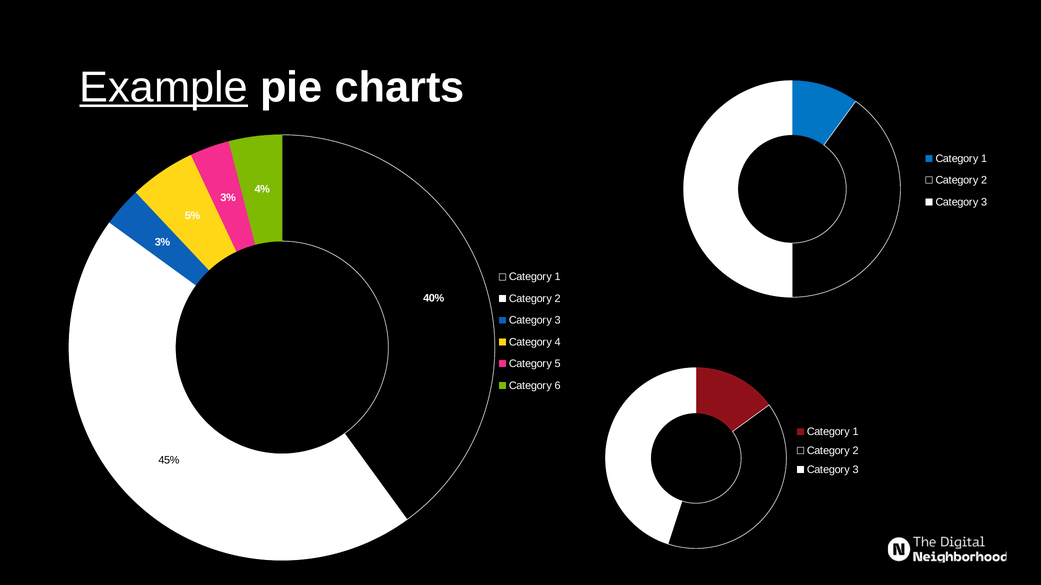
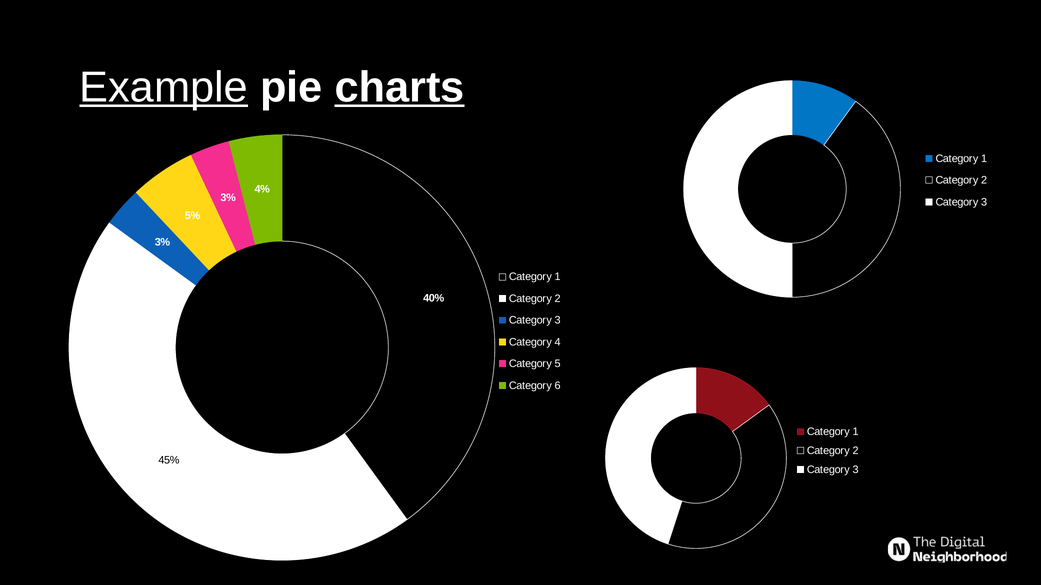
charts underline: none -> present (400, 87)
